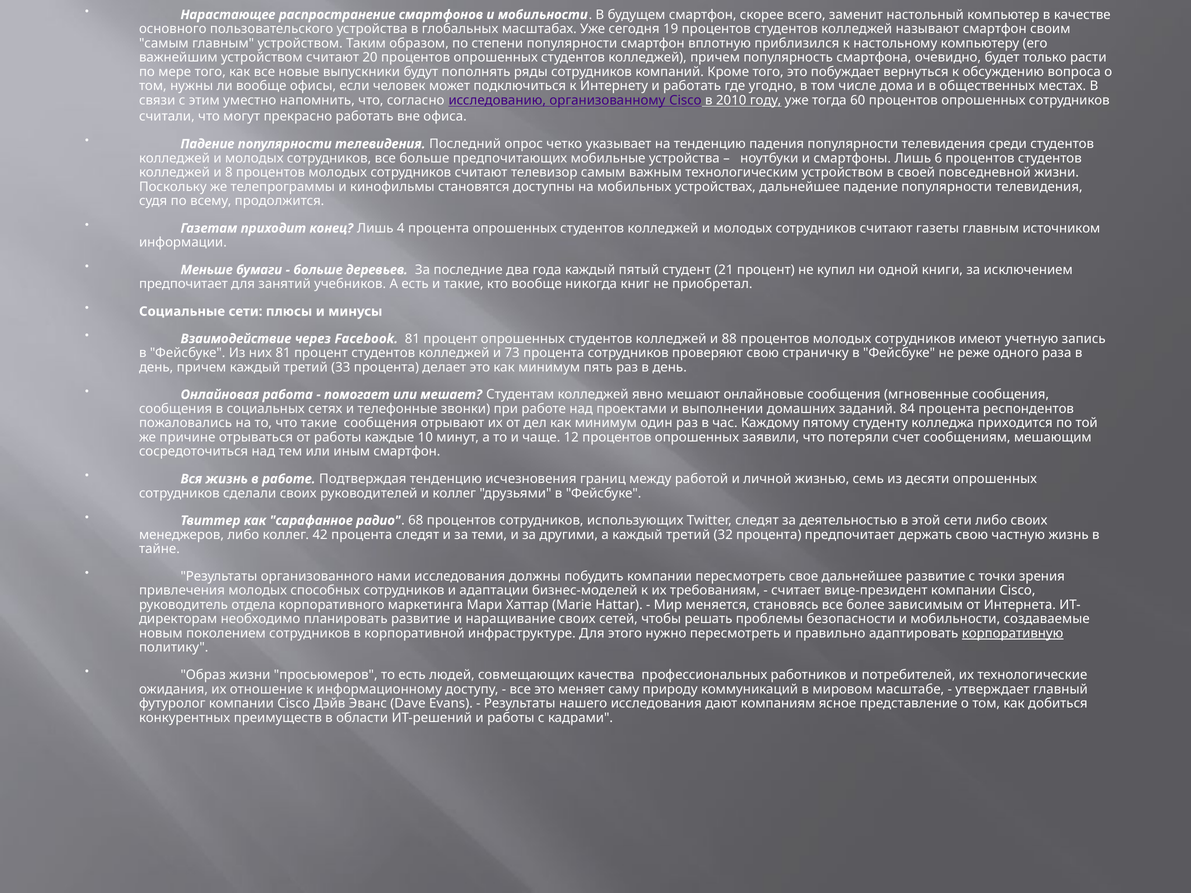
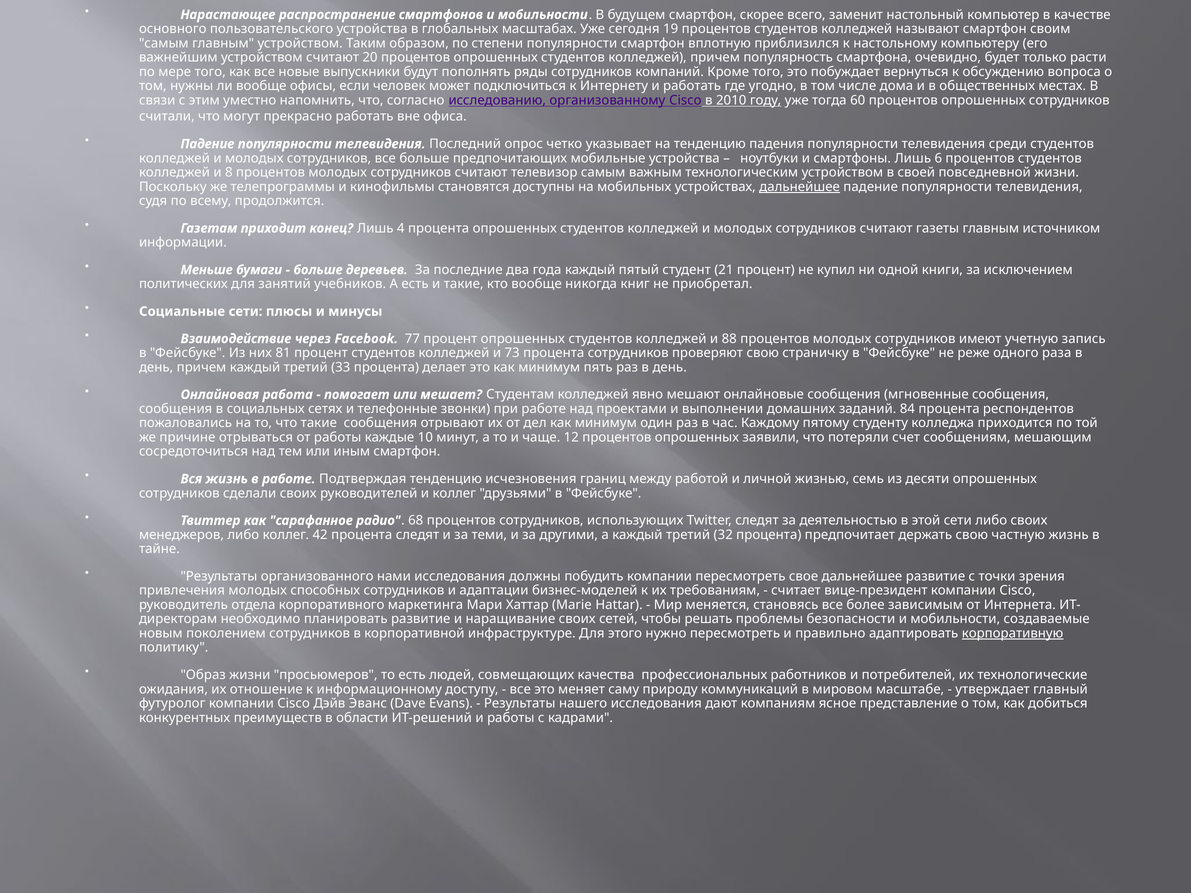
дальнейшее underline: none -> present (800, 187)
предпочитает: предпочитает -> политических (183, 284)
Facebook 81: 81 -> 77 (412, 339)
